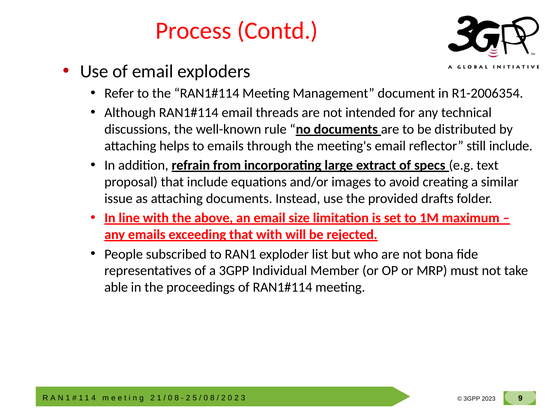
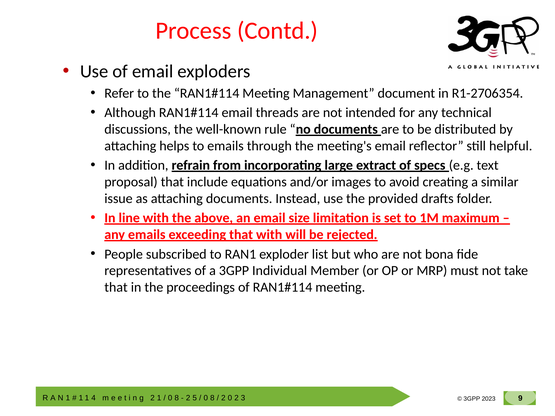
R1-2006354: R1-2006354 -> R1-2706354 (488, 93)
still include: include -> helpful (511, 146)
able: able -> that (116, 288)
